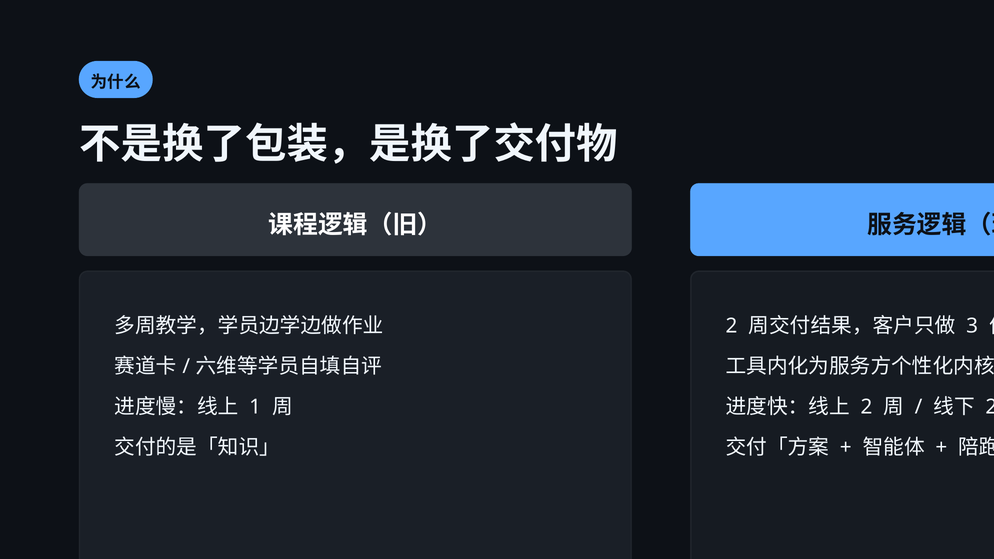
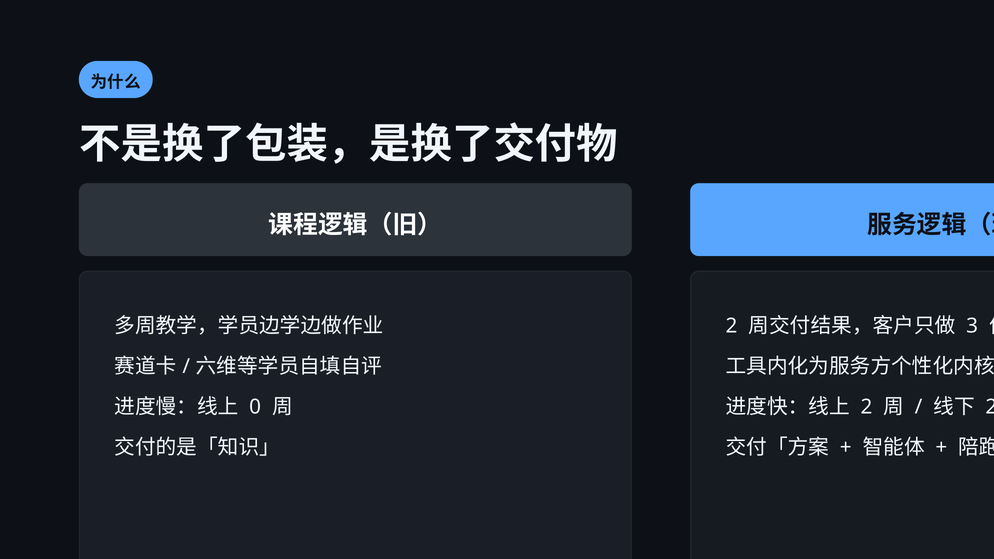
1: 1 -> 0 (255, 407)
